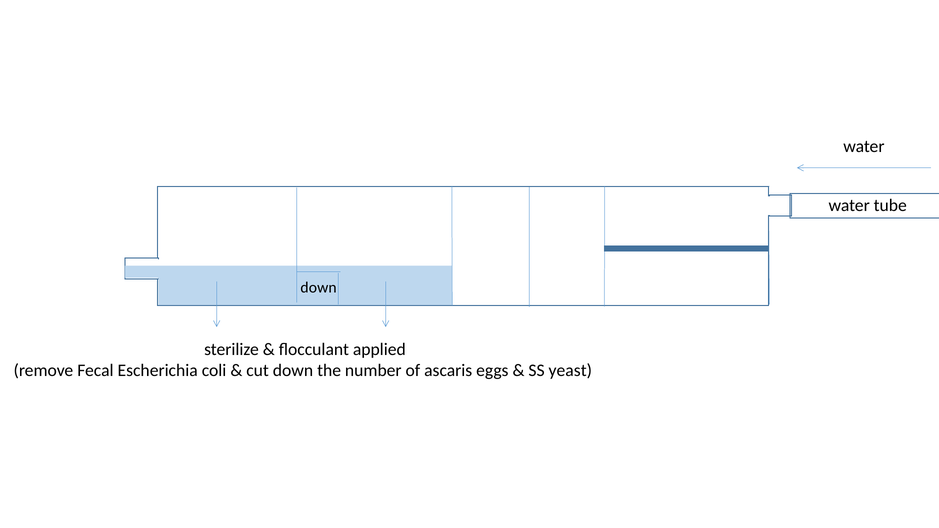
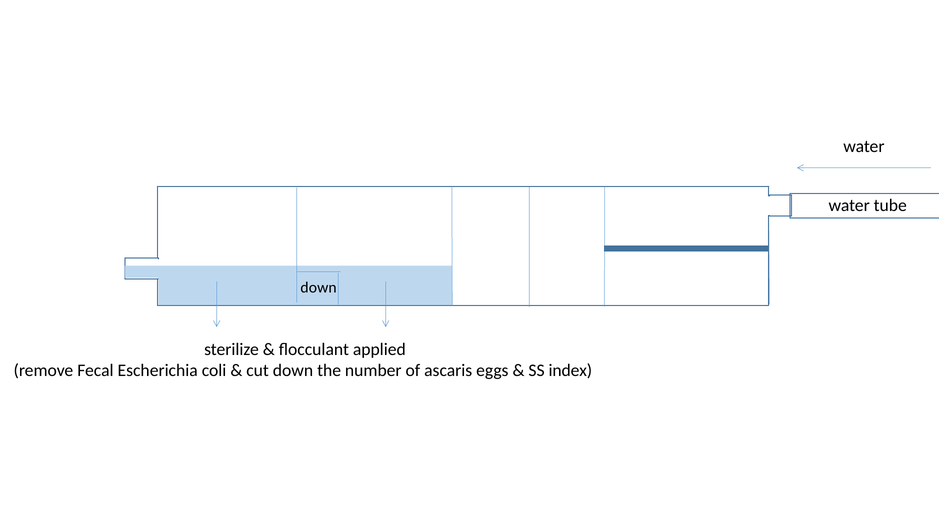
yeast: yeast -> index (570, 371)
